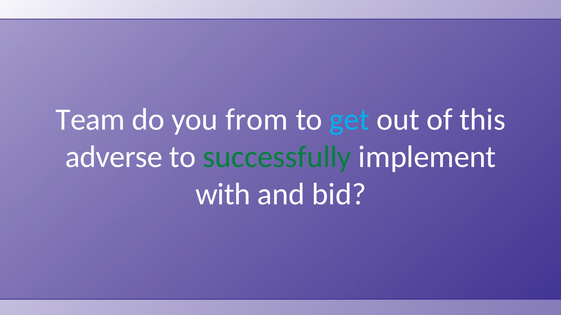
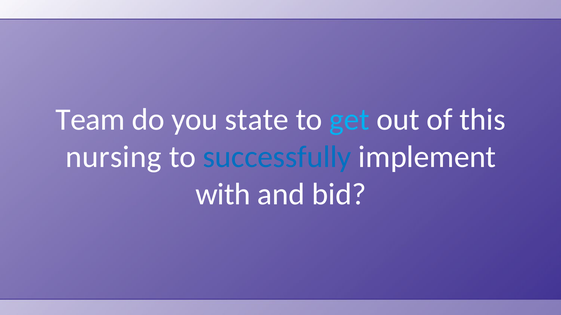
from: from -> state (257, 120)
adverse: adverse -> nursing (114, 157)
successfully colour: green -> blue (277, 157)
